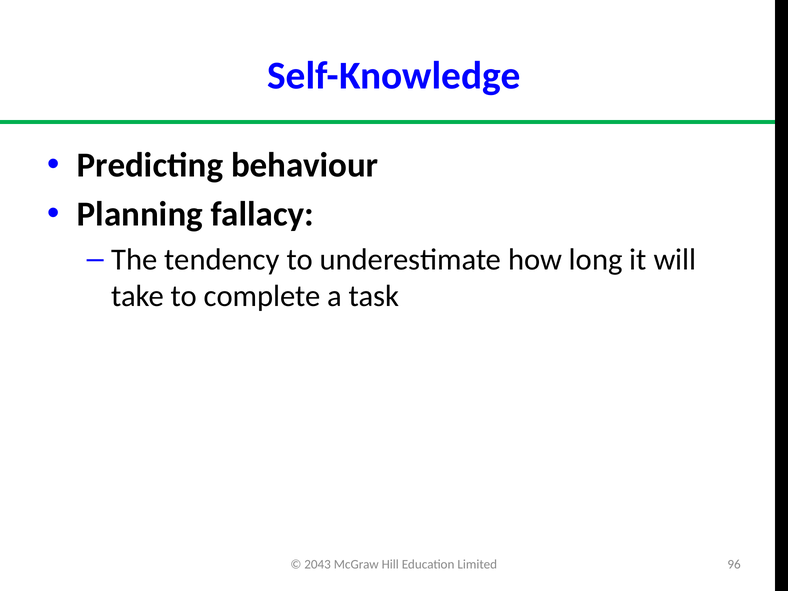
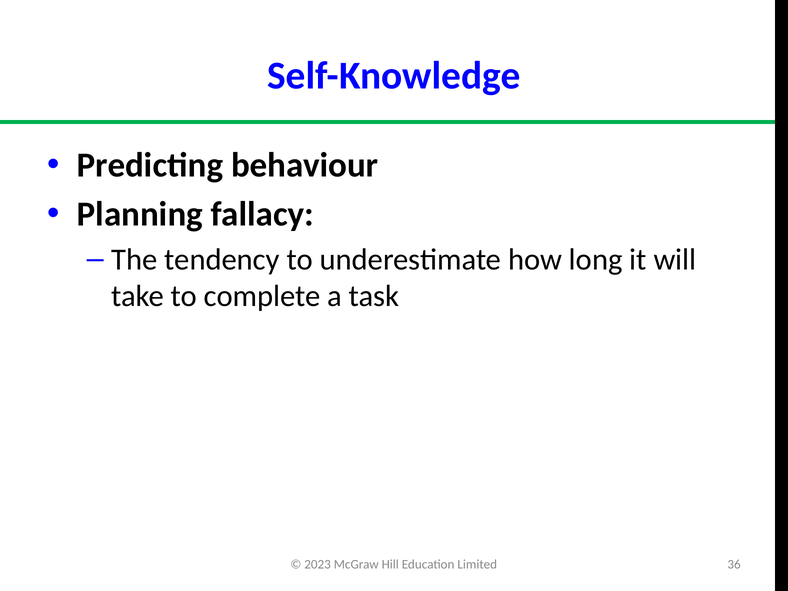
2043: 2043 -> 2023 (318, 564)
96: 96 -> 36 (734, 564)
